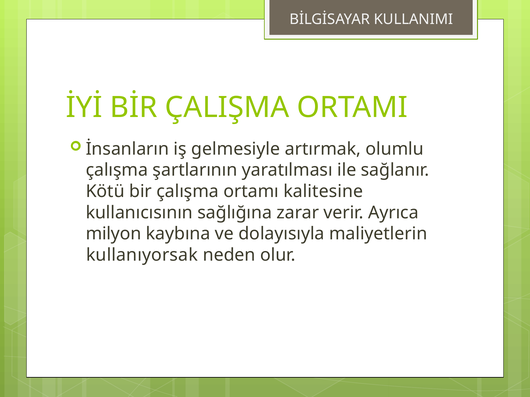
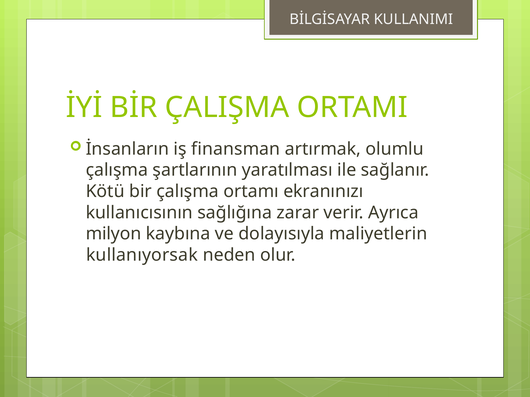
gelmesiyle: gelmesiyle -> finansman (236, 149)
kalitesine: kalitesine -> ekranınızı (323, 192)
